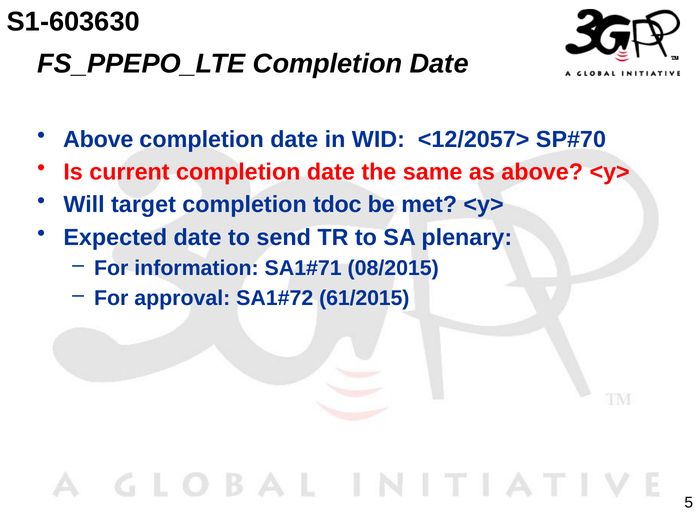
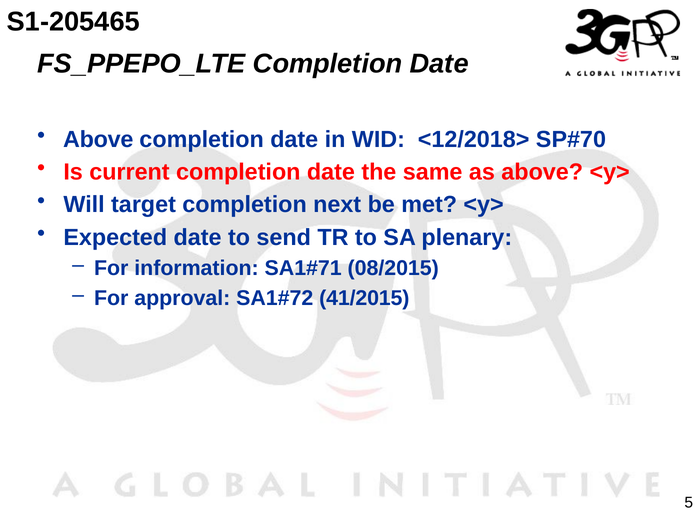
S1-603630: S1-603630 -> S1-205465 (73, 22)
<12/2057>: <12/2057> -> <12/2018> (474, 139)
tdoc: tdoc -> next (337, 205)
61/2015: 61/2015 -> 41/2015 (364, 298)
